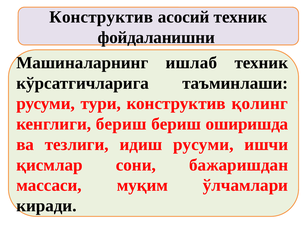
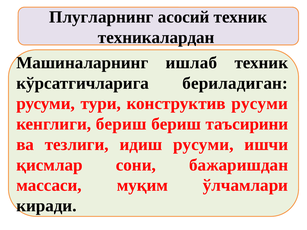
Конструктив: Конструктив -> Плугларнинг (101, 17)
фойдаланишни: фойдаланишни -> техникалардан (156, 38)
таъминлаши: таъминлаши -> бериладиган (235, 83)
конструктив қолинг: қолинг -> русуми (260, 104)
оширишда: оширишда -> таъсирини (247, 124)
